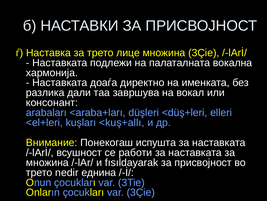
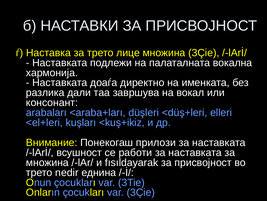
<kuş+allı: <kuş+allı -> <kuş+ikiz (122, 122)
испушта: испушта -> прилози (156, 142)
